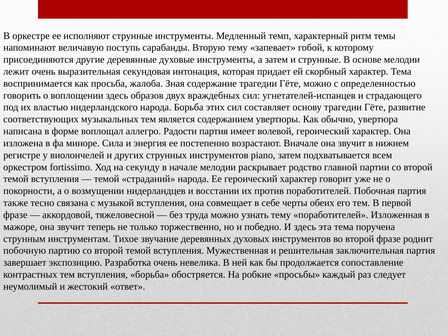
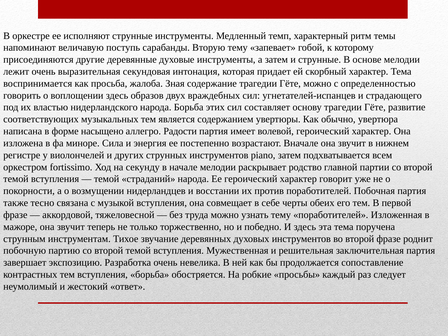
воплощал: воплощал -> насыщено (102, 131)
